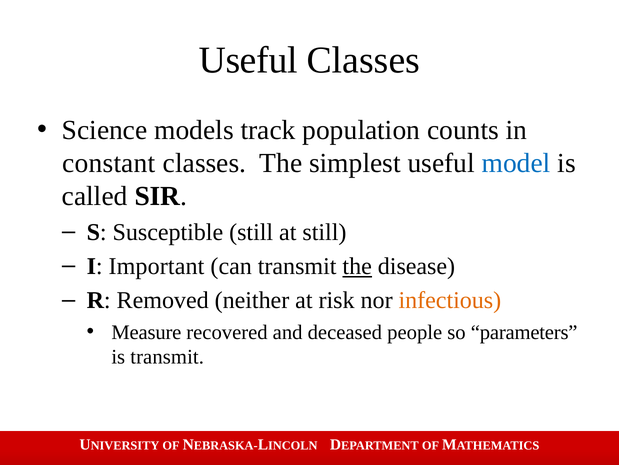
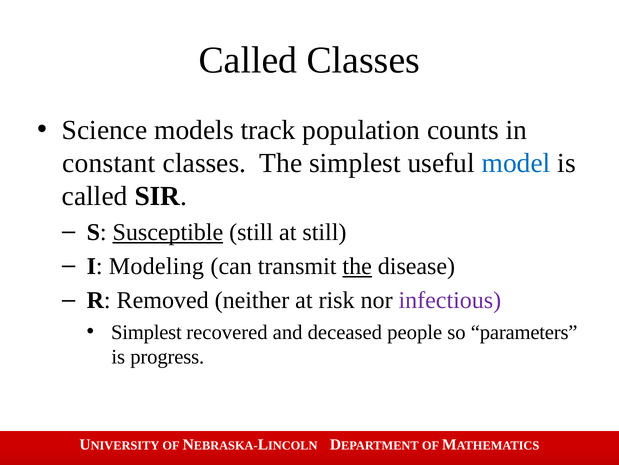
Useful: Useful -> Called (248, 60)
Susceptible underline: none -> present (168, 232)
Important: Important -> Modeling (156, 266)
infectious colour: orange -> purple (450, 300)
Measure: Measure -> Simplest (146, 332)
is transmit: transmit -> progress (167, 356)
